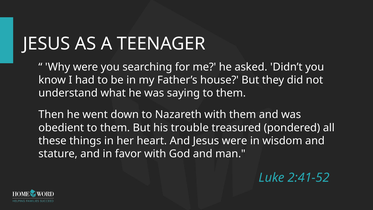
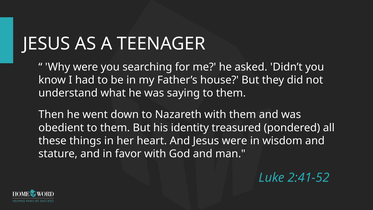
trouble: trouble -> identity (190, 128)
